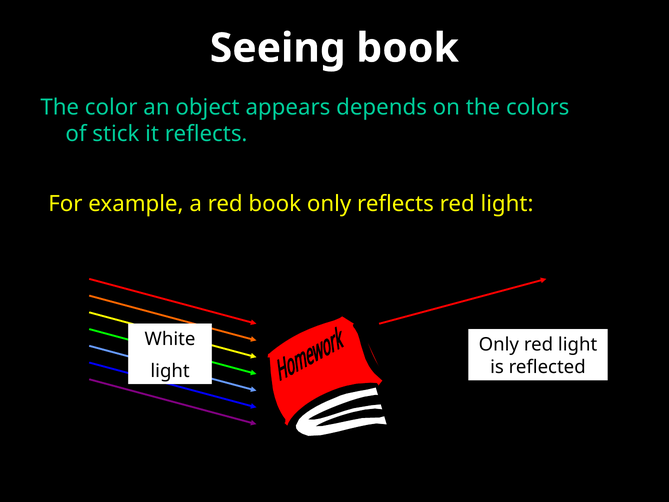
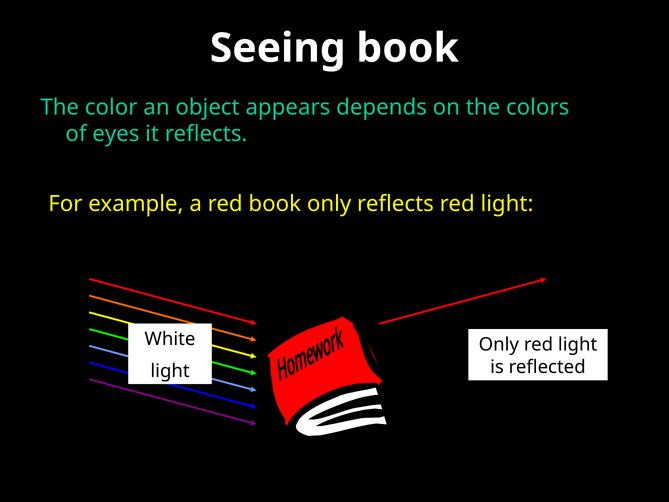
stick: stick -> eyes (116, 134)
